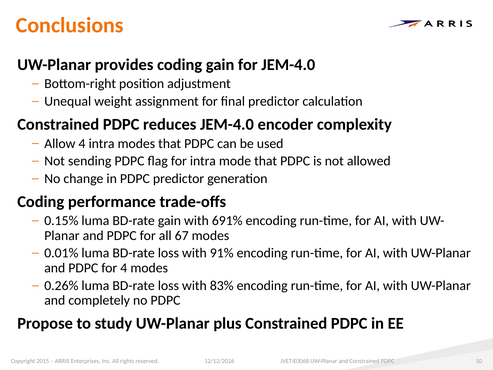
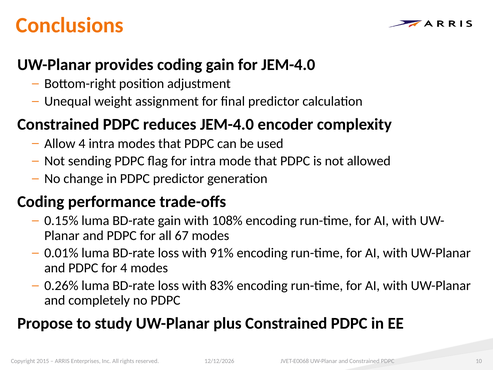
691%: 691% -> 108% (227, 221)
